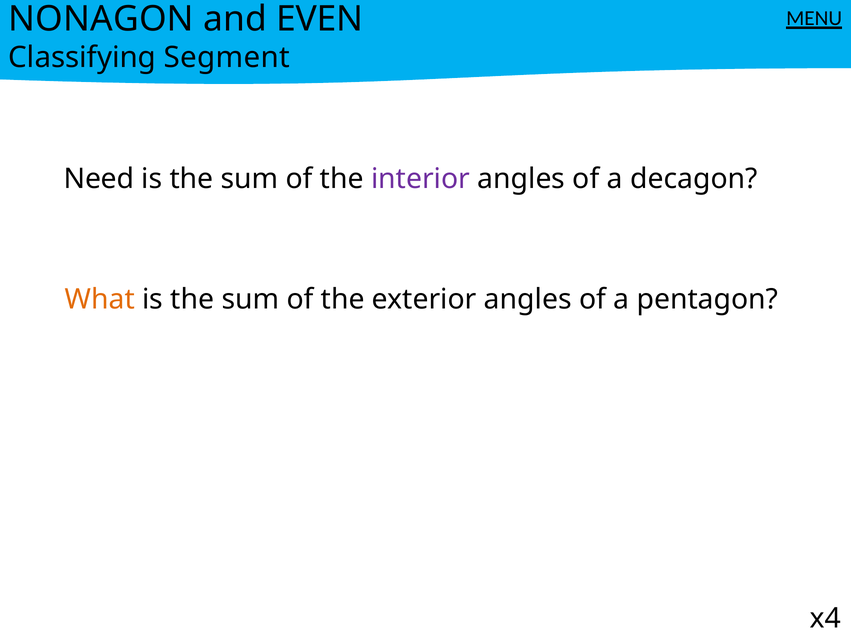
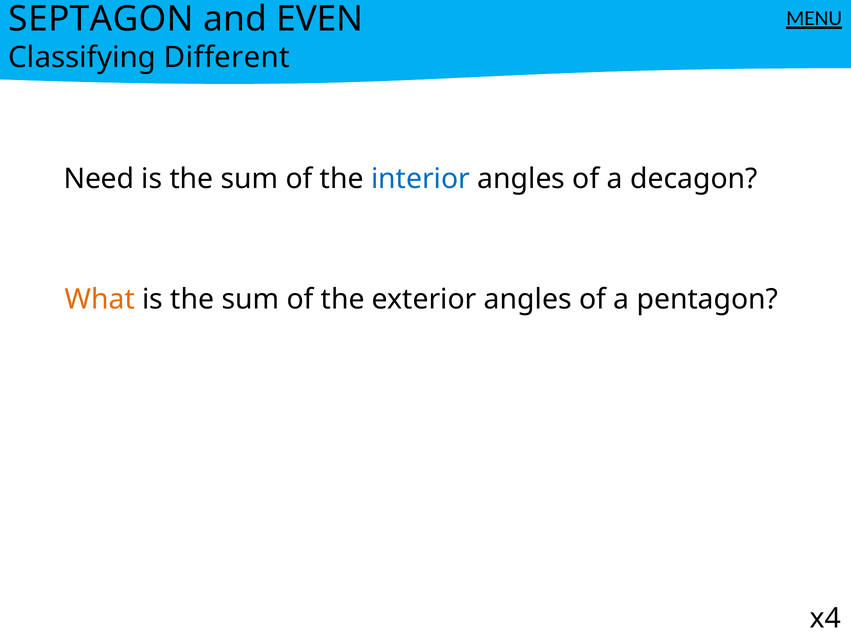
NONAGON: NONAGON -> SEPTAGON (101, 19)
Segment: Segment -> Different (227, 57)
interior colour: purple -> blue (421, 179)
